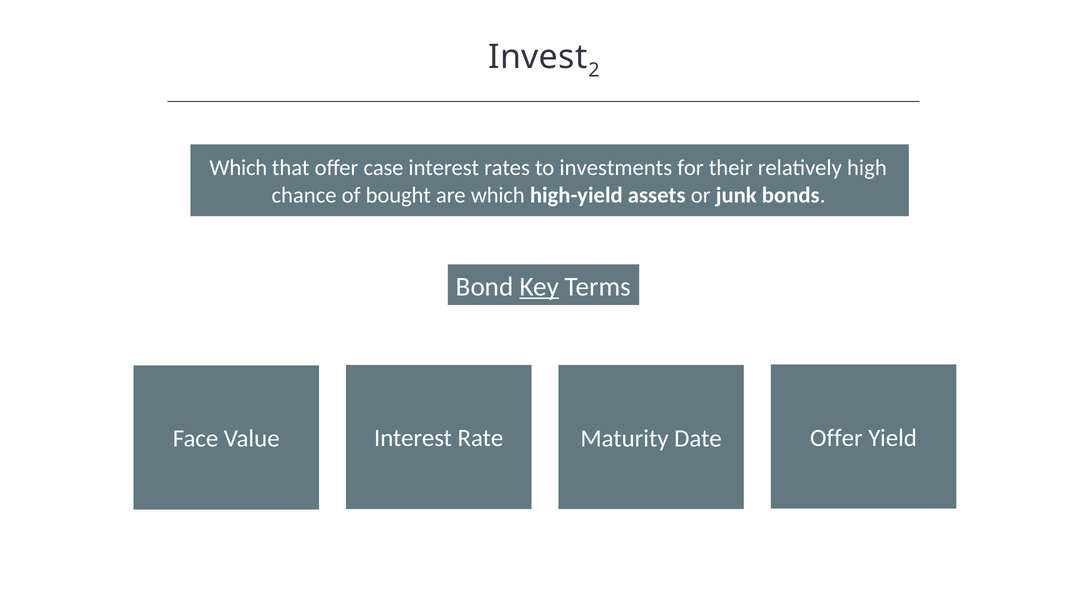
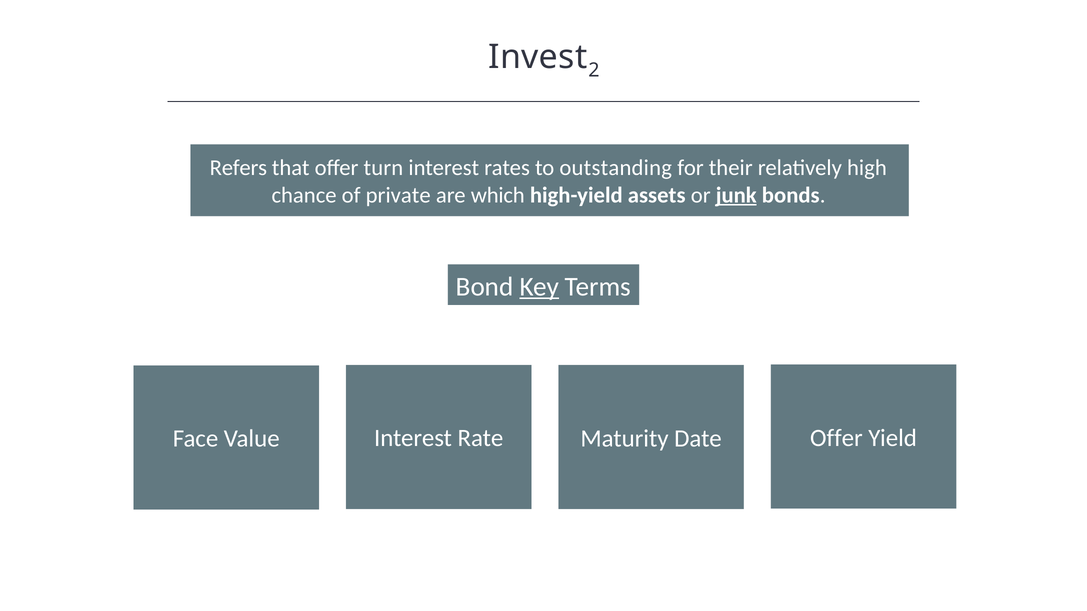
Which: Which -> Refers (238, 168)
case: case -> turn (383, 168)
investments: investments -> outstanding (616, 168)
bought: bought -> private (398, 195)
junk underline: none -> present (736, 195)
